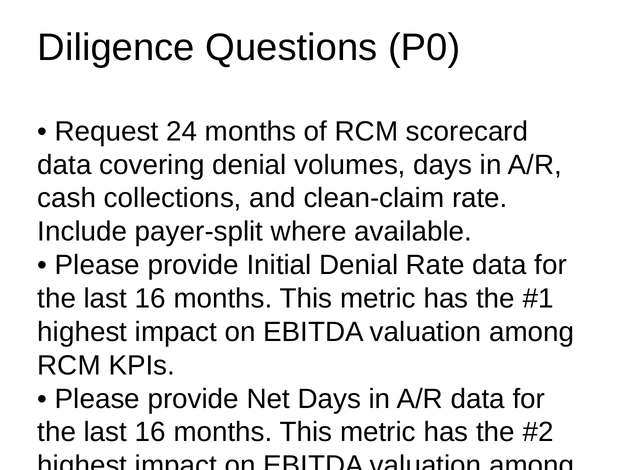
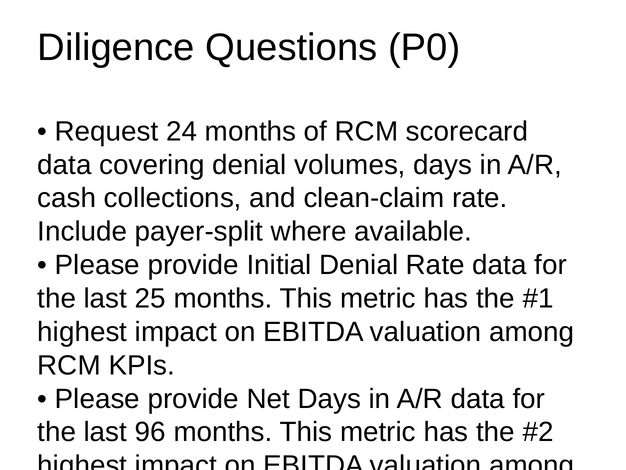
16: 16 -> 25 (150, 298)
16: 16 -> 96 (150, 432)
